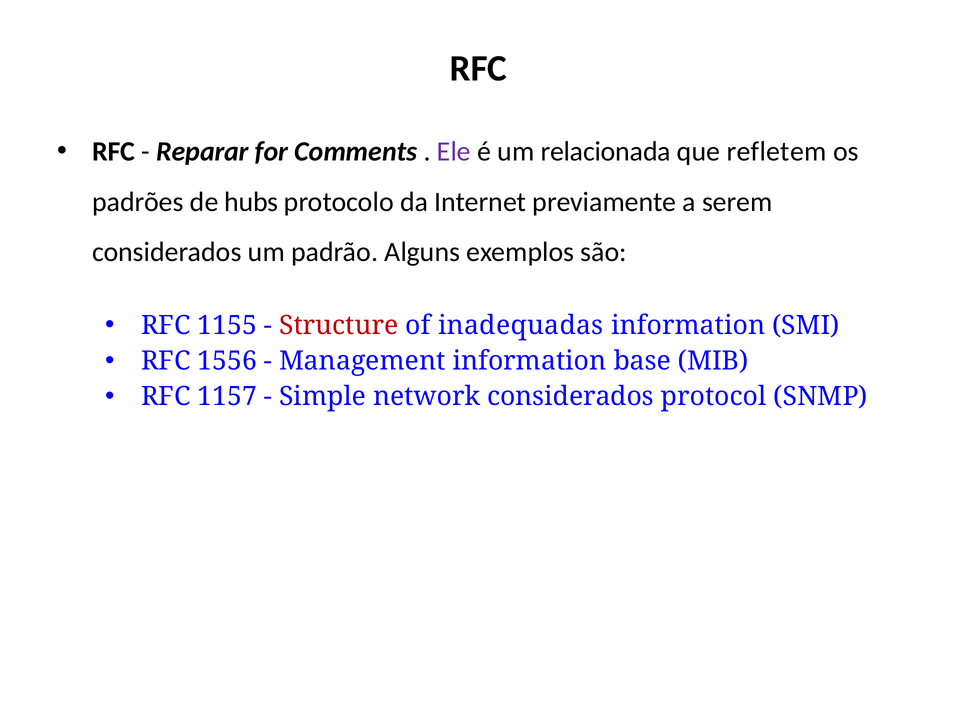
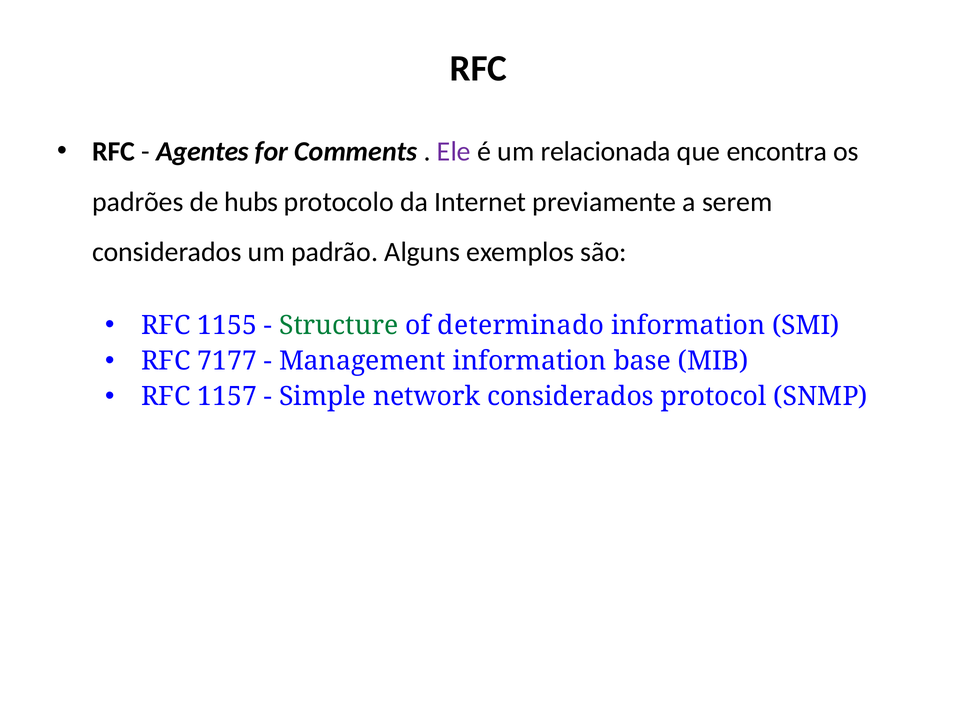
Reparar: Reparar -> Agentes (203, 152)
refletem: refletem -> encontra (777, 152)
Structure colour: red -> green (339, 325)
inadequadas: inadequadas -> determinado (521, 325)
1556: 1556 -> 7177 (227, 361)
